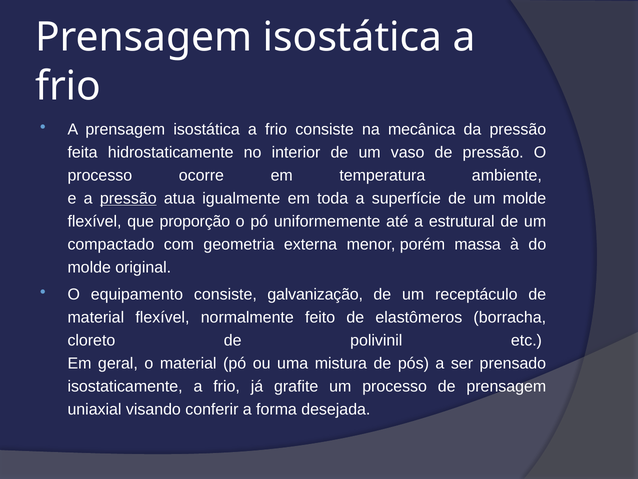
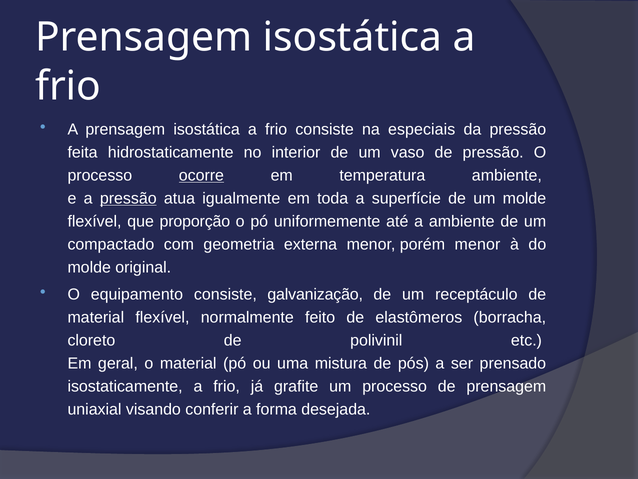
mecânica: mecânica -> especiais (422, 129)
ocorre underline: none -> present (201, 175)
a estrutural: estrutural -> ambiente (462, 221)
porém massa: massa -> menor (477, 244)
